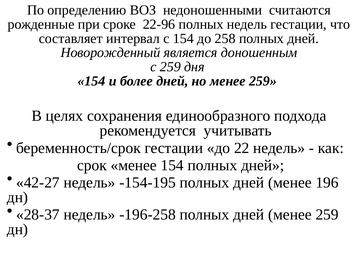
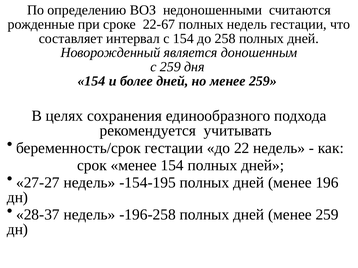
22-96: 22-96 -> 22-67 (159, 24)
42-27: 42-27 -> 27-27 (38, 183)
